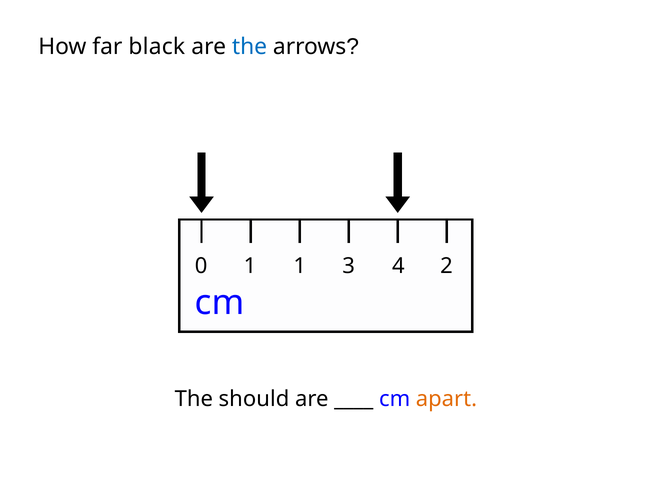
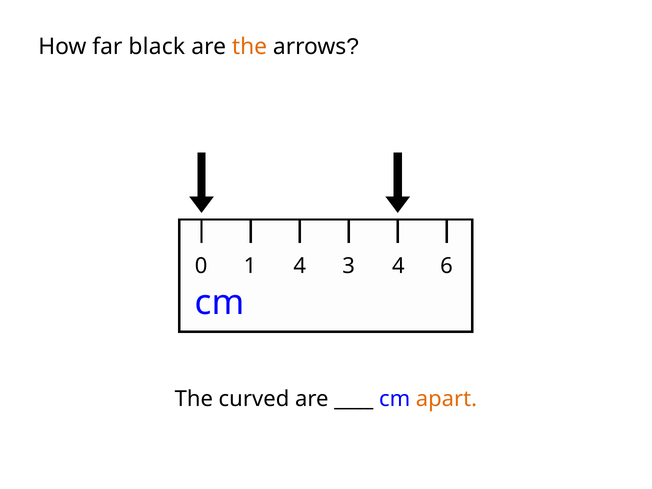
the colour: blue -> orange (250, 47)
1 1: 1 -> 4 (300, 266)
2: 2 -> 6 (446, 266)
should: should -> curved (254, 399)
